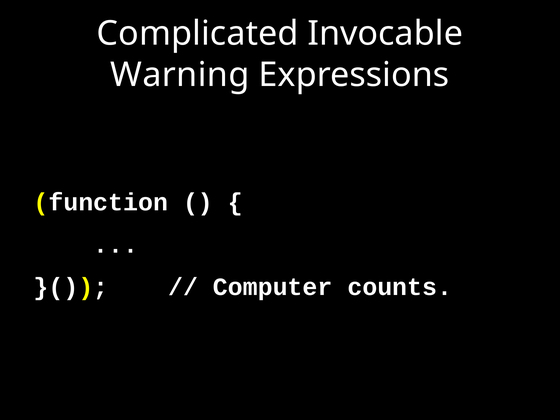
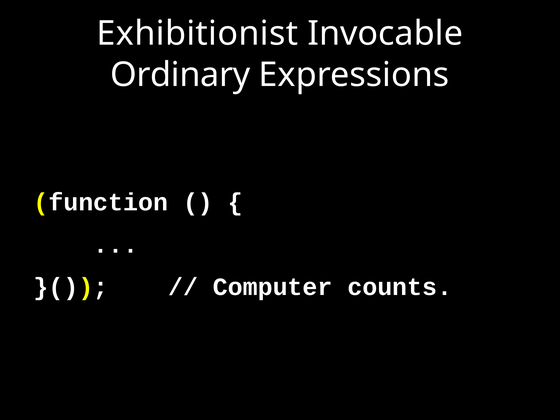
Complicated: Complicated -> Exhibitionist (197, 34)
Warning: Warning -> Ordinary (180, 75)
